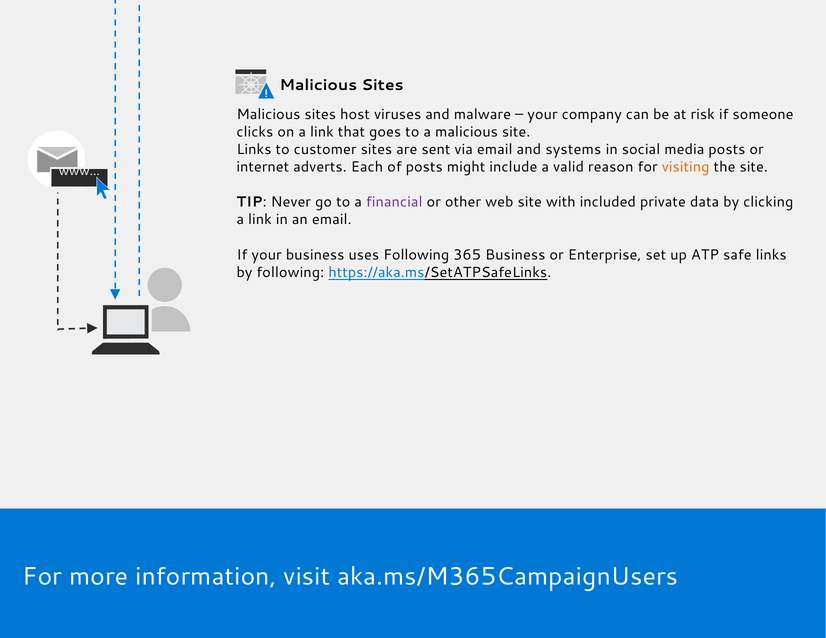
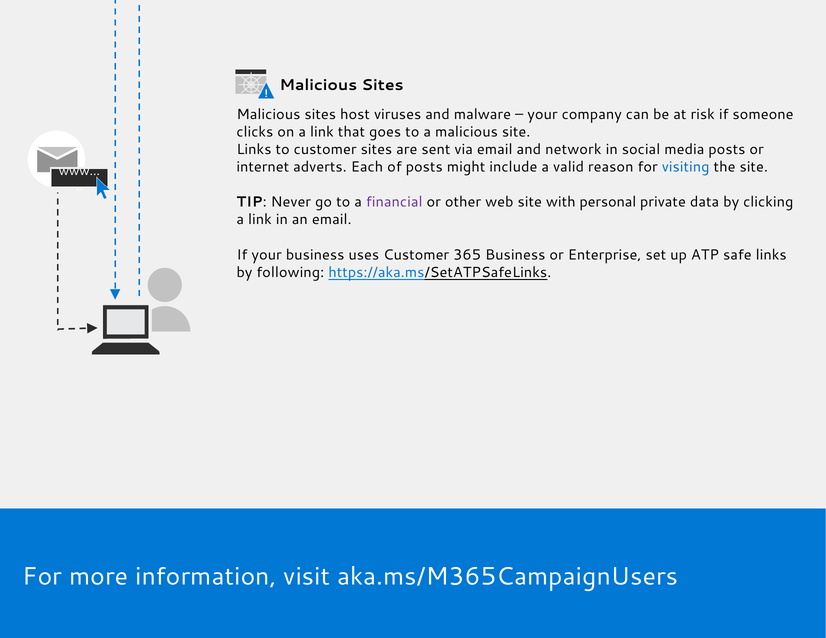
systems: systems -> network (573, 150)
visiting colour: orange -> blue (686, 167)
included: included -> personal (608, 202)
uses Following: Following -> Customer (416, 255)
